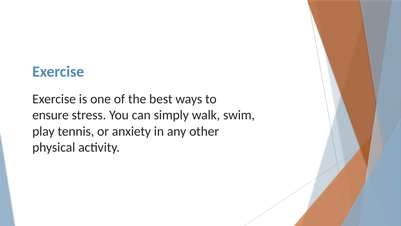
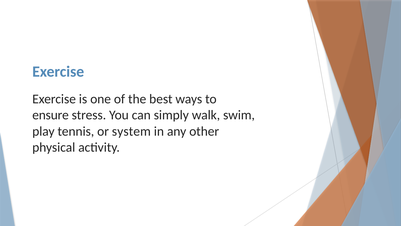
anxiety: anxiety -> system (131, 131)
